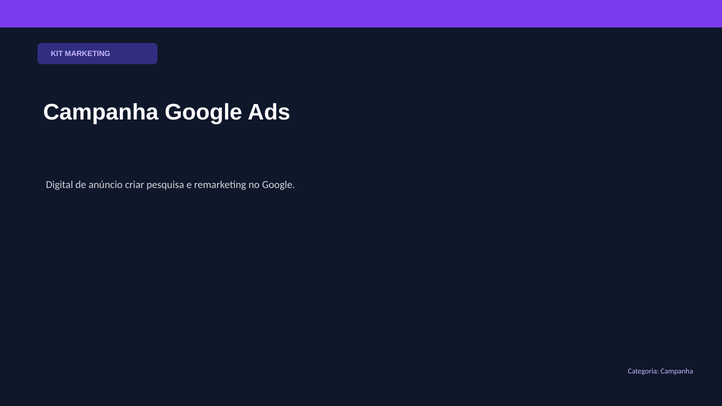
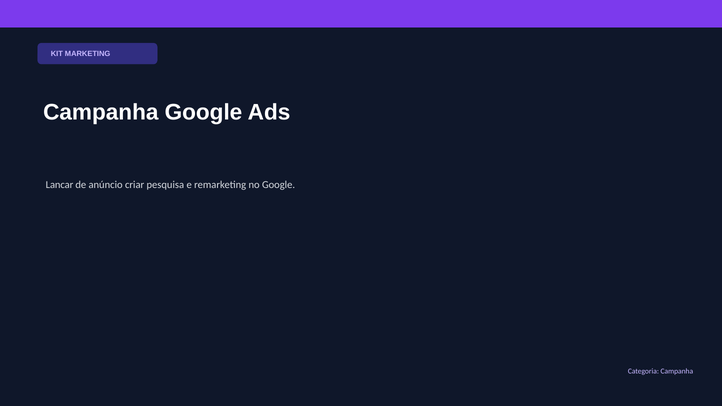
Digital: Digital -> Lancar (60, 185)
